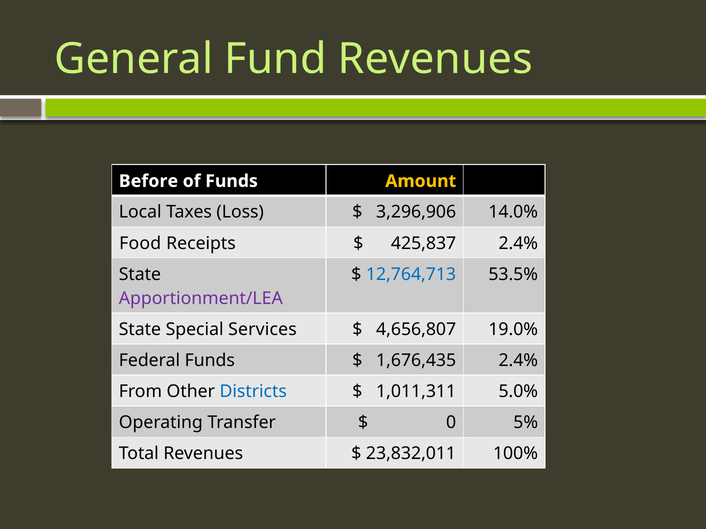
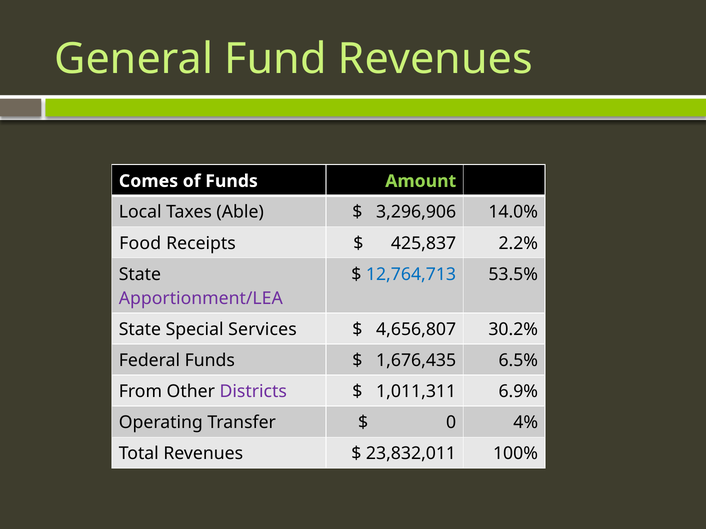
Before: Before -> Comes (148, 181)
Amount colour: yellow -> light green (421, 181)
Loss: Loss -> Able (240, 212)
425,837 2.4%: 2.4% -> 2.2% (518, 243)
19.0%: 19.0% -> 30.2% (513, 330)
1,676,435 2.4%: 2.4% -> 6.5% (518, 361)
Districts colour: blue -> purple (253, 392)
5.0%: 5.0% -> 6.9% (518, 392)
5%: 5% -> 4% (526, 423)
